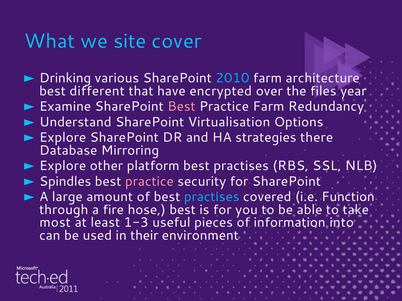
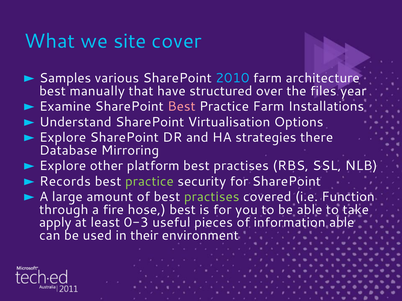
Drinking: Drinking -> Samples (65, 78)
different: different -> manually (97, 91)
encrypted: encrypted -> structured (221, 91)
Redundancy: Redundancy -> Installations (326, 107)
Spindles: Spindles -> Records (65, 182)
practice colour: pink -> light green (149, 182)
practises colour: light blue -> light green (212, 197)
most: most -> apply (55, 223)
1-3: 1-3 -> 0-3 (136, 223)
information into: into -> able (342, 223)
